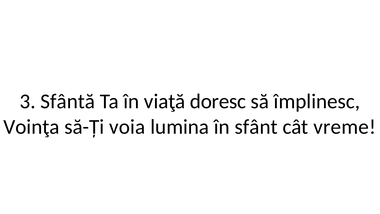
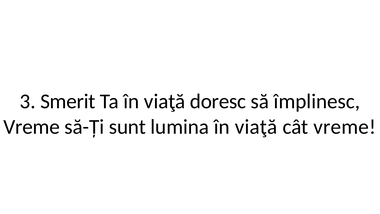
Sfântă: Sfântă -> Smerit (68, 101)
Voinţa: Voinţa -> Vreme (32, 127)
voia: voia -> sunt (127, 127)
lumina în sfânt: sfânt -> viaţă (256, 127)
